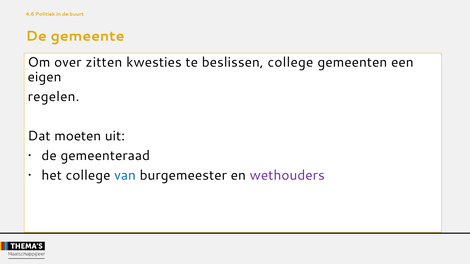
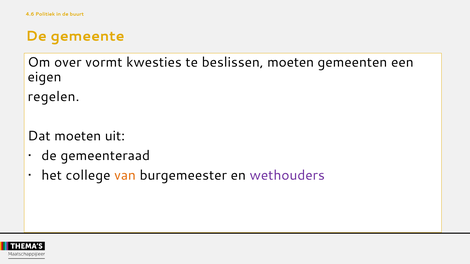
zitten: zitten -> vormt (104, 62)
beslissen college: college -> moeten (291, 62)
van colour: blue -> orange (125, 176)
